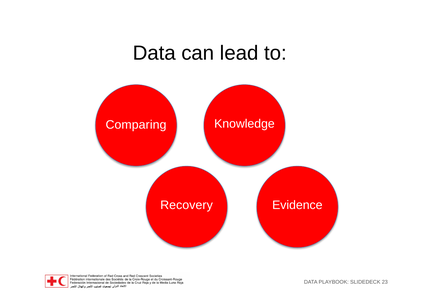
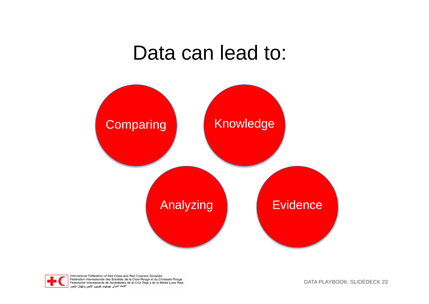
Recovery: Recovery -> Analyzing (187, 205)
